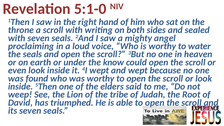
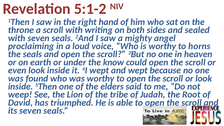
5:1-0: 5:1-0 -> 5:1-2 (90, 9)
water: water -> horns (199, 46)
